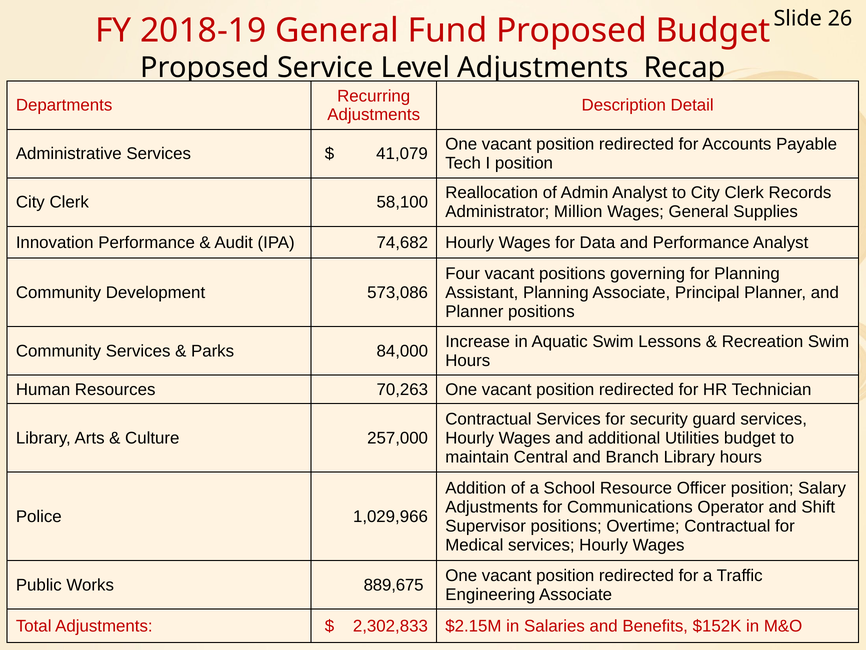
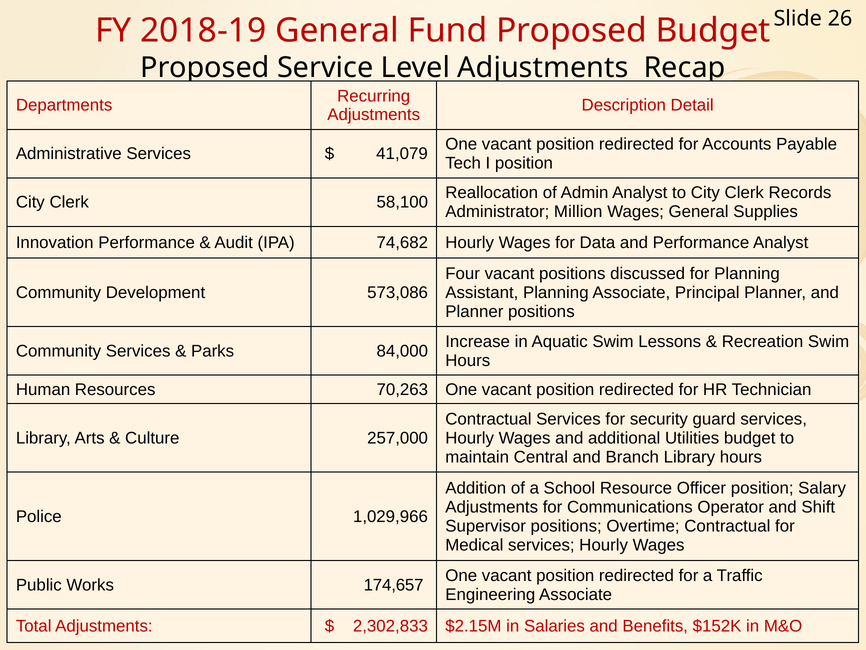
governing: governing -> discussed (648, 274)
889,675: 889,675 -> 174,657 (394, 585)
